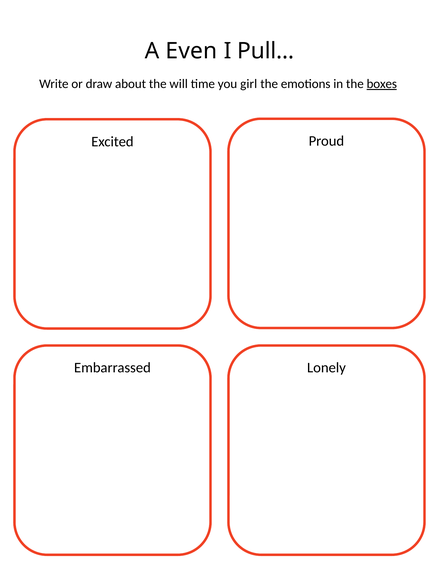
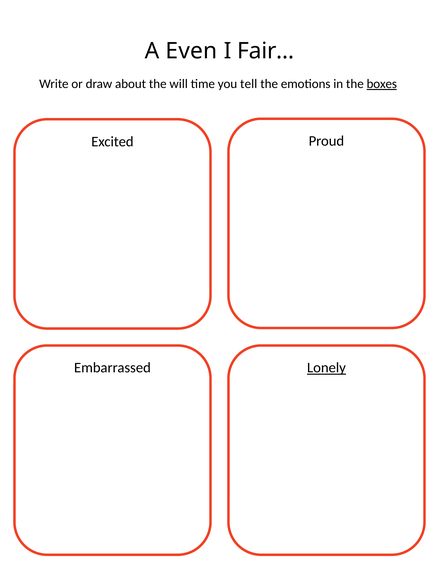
Pull…: Pull… -> Fair… (266, 51)
girl: girl -> tell (249, 84)
Lonely underline: none -> present (326, 367)
